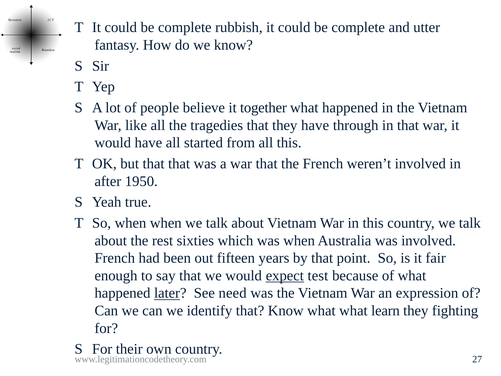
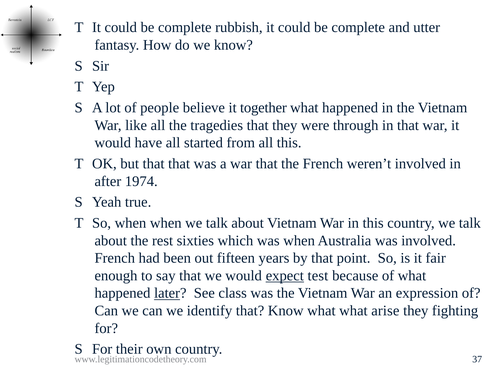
they have: have -> were (315, 125)
1950: 1950 -> 1974 (141, 181)
need: need -> class (233, 293)
learn: learn -> arise (385, 310)
27: 27 -> 37 (477, 359)
